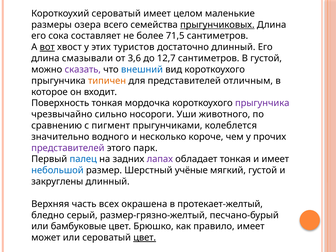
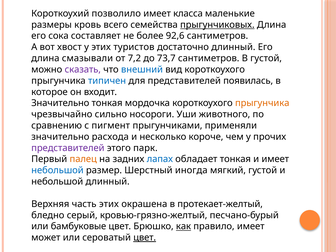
Короткоухий сероватый: сероватый -> позволило (116, 14)
целом: целом -> класса (188, 14)
озера: озера -> кровь (88, 25)
71,5: 71,5 -> 92,6 (175, 36)
вот underline: present -> none (47, 47)
3,6: 3,6 -> 7,2 (134, 58)
12,7: 12,7 -> 73,7 (166, 58)
типичен colour: orange -> blue (107, 81)
отличным: отличным -> появилась (248, 81)
Поверхность: Поверхность -> Значительно (60, 103)
прыгунчика colour: purple -> orange (262, 103)
колеблется: колеблется -> применяли (231, 126)
водного: водного -> расхода (110, 137)
палец colour: blue -> orange (83, 159)
лапах colour: purple -> blue (160, 159)
учёные: учёные -> иногда (191, 170)
закруглены: закруглены -> небольшой (57, 182)
часть всех: всех -> этих (109, 204)
размер-грязно-желтый: размер-грязно-желтый -> кровью-грязно-желтый (154, 215)
как underline: none -> present (184, 226)
